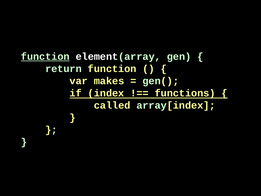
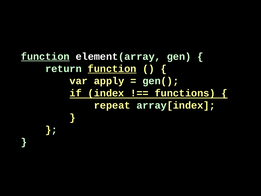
function underline: none -> present (112, 69)
makes: makes -> apply (109, 81)
called: called -> repeat (112, 105)
